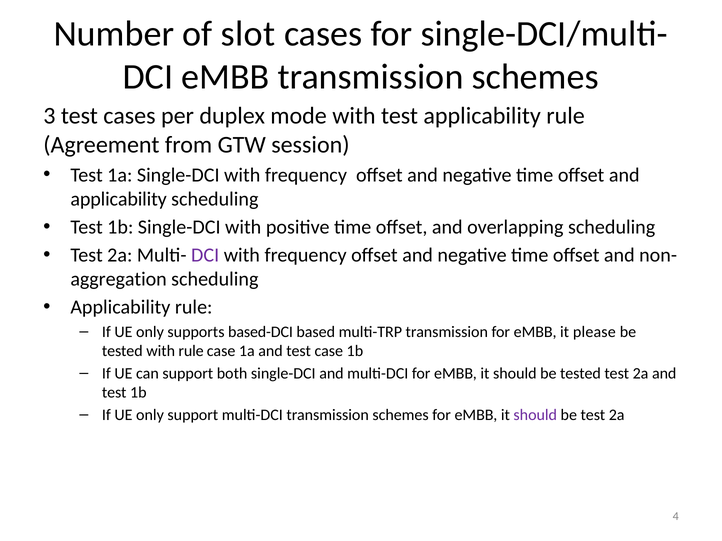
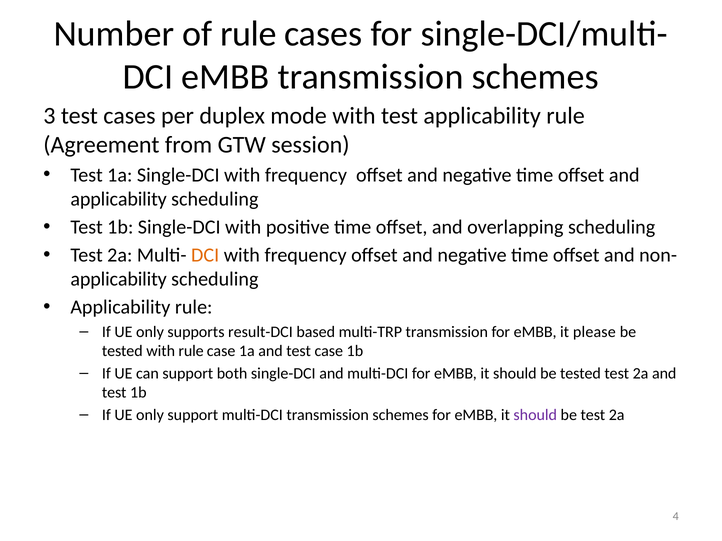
of slot: slot -> rule (248, 34)
DCI colour: purple -> orange (205, 255)
aggregation: aggregation -> applicability (119, 279)
based-DCI: based-DCI -> result-DCI (260, 332)
